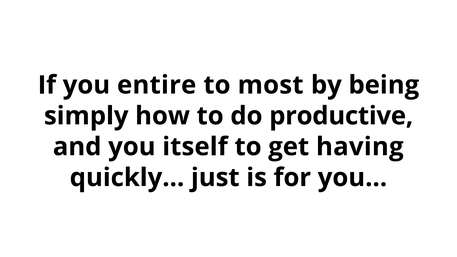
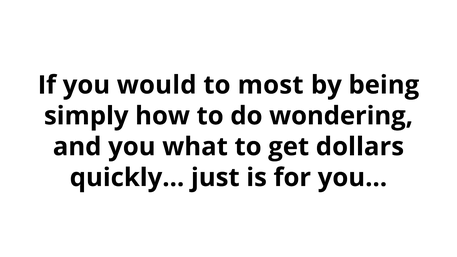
entire: entire -> would (157, 85)
productive: productive -> wondering (341, 116)
itself: itself -> what (195, 147)
having: having -> dollars (360, 147)
